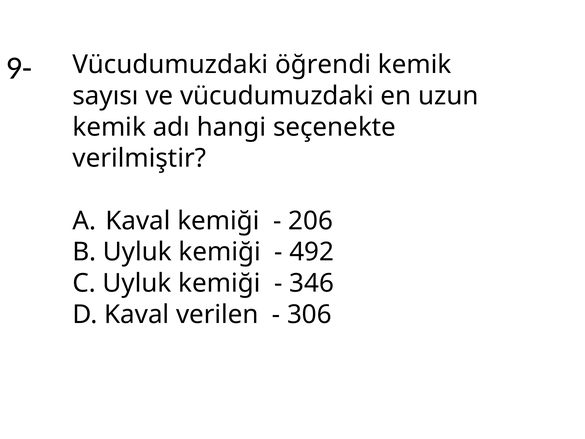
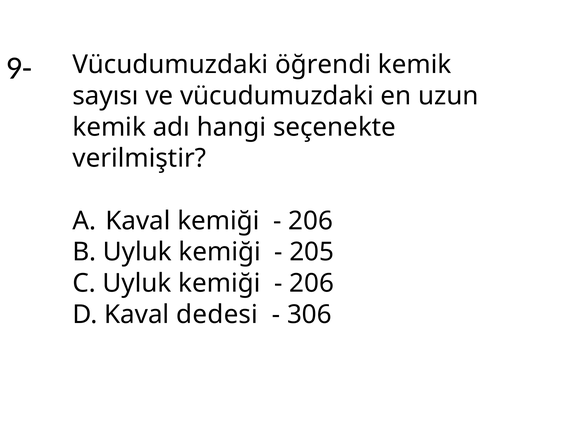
492: 492 -> 205 (312, 252)
346: 346 -> 206 (312, 283)
verilen: verilen -> dedesi (217, 314)
